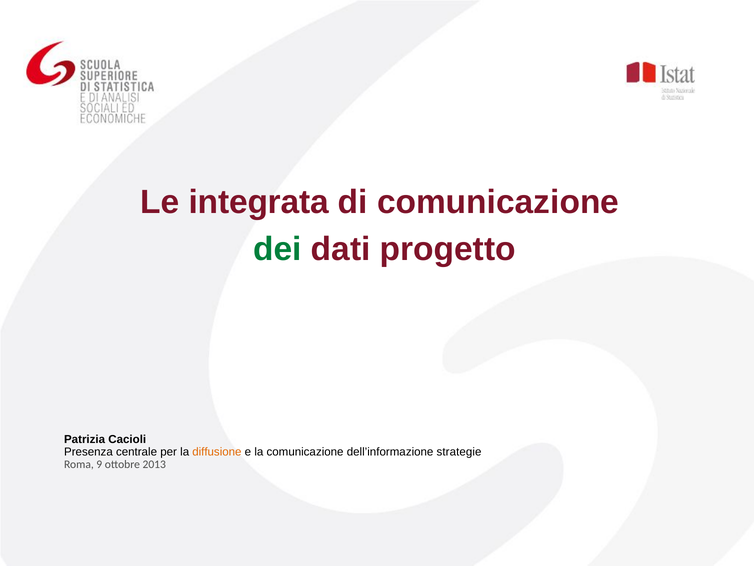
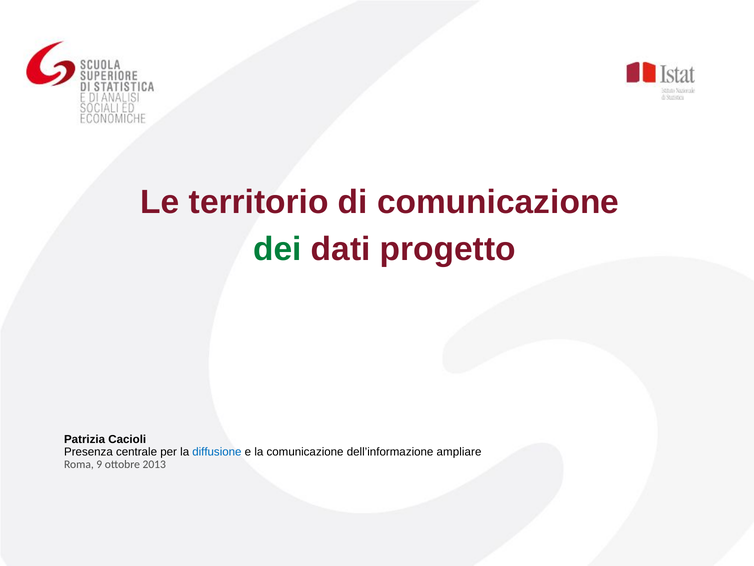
integrata: integrata -> territorio (259, 202)
diffusione colour: orange -> blue (217, 452)
strategie: strategie -> ampliare (459, 452)
